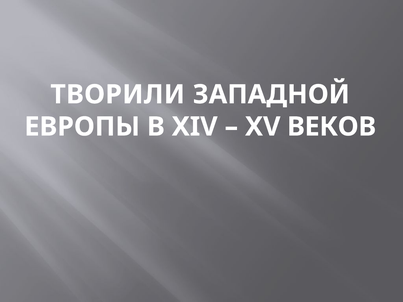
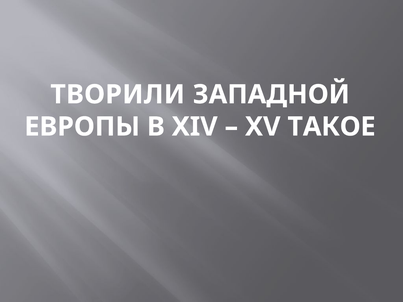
ВЕКОВ: ВЕКОВ -> ТАКОЕ (332, 127)
